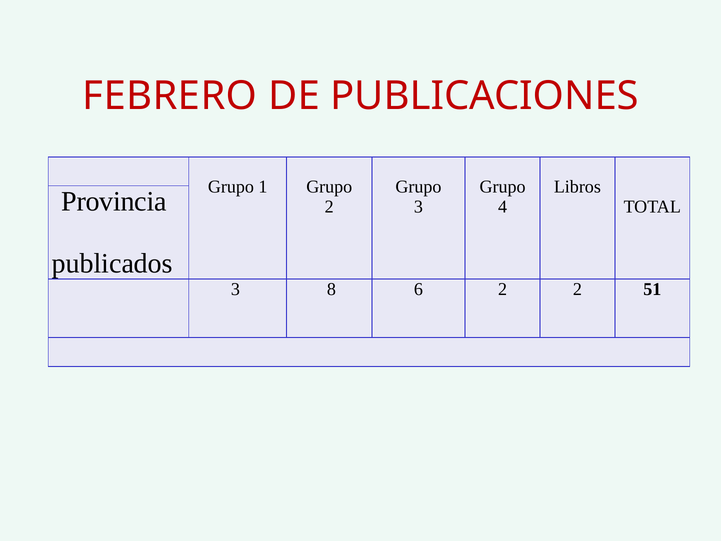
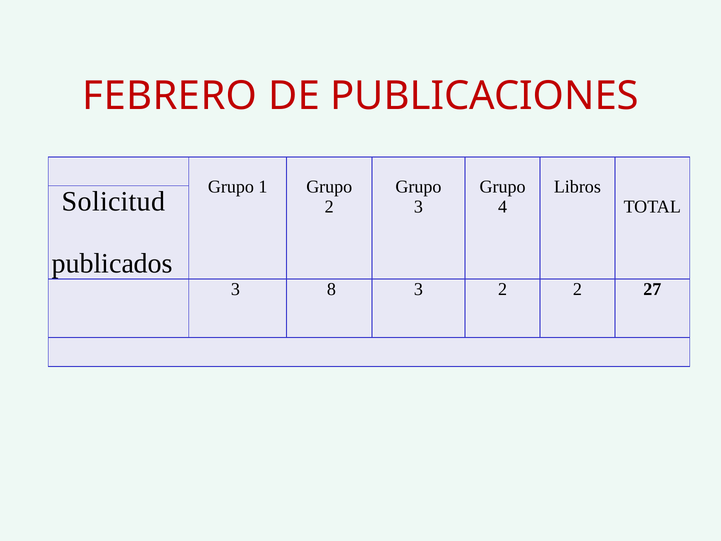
Provincia: Provincia -> Solicitud (114, 201)
8 6: 6 -> 3 (418, 289)
51: 51 -> 27 (652, 289)
